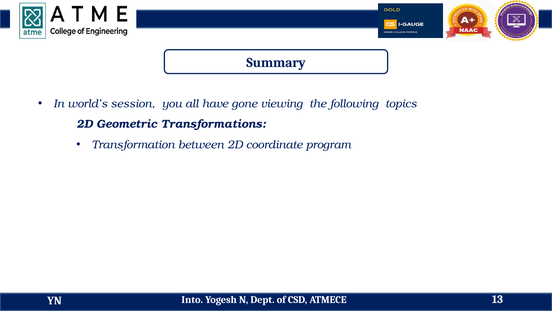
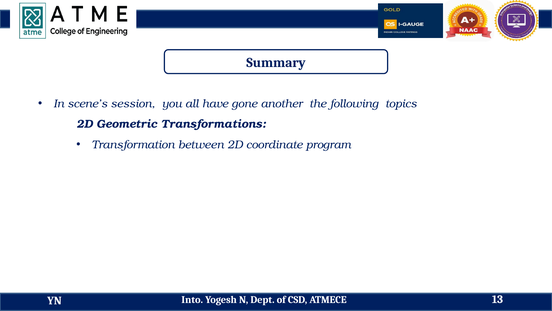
world’s: world’s -> scene’s (87, 104)
viewing: viewing -> another (282, 104)
